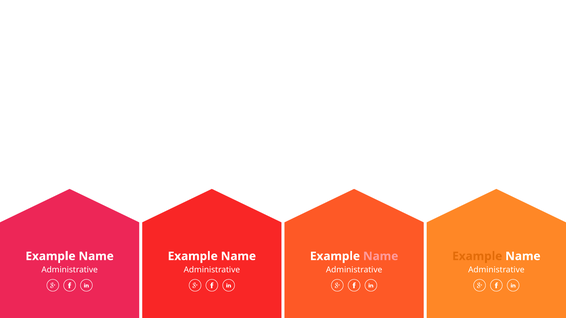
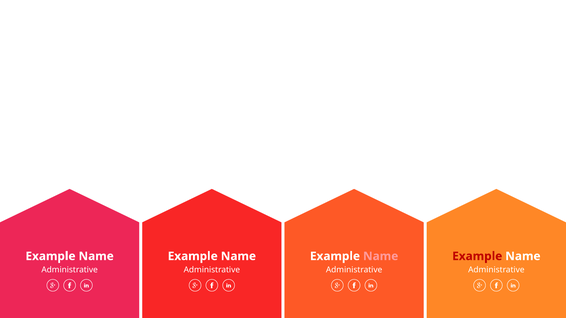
Example colour: orange -> red (477, 257)
